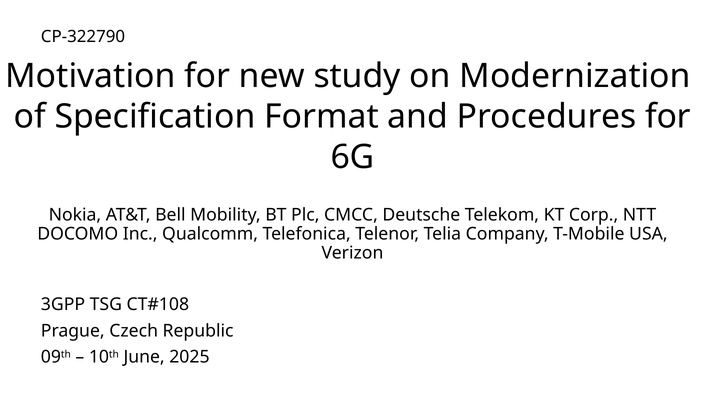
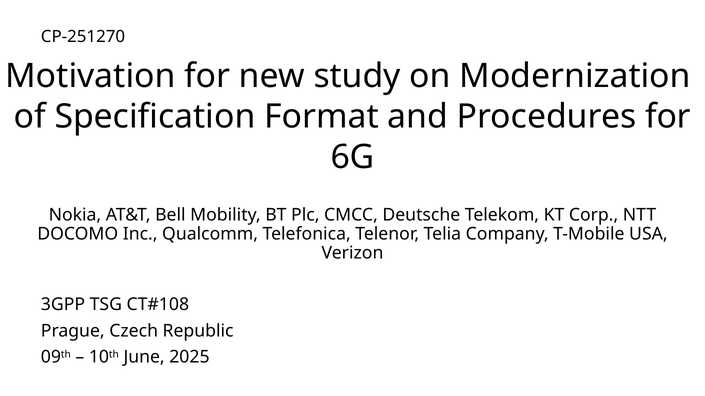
CP-322790: CP-322790 -> CP-251270 (83, 37)
